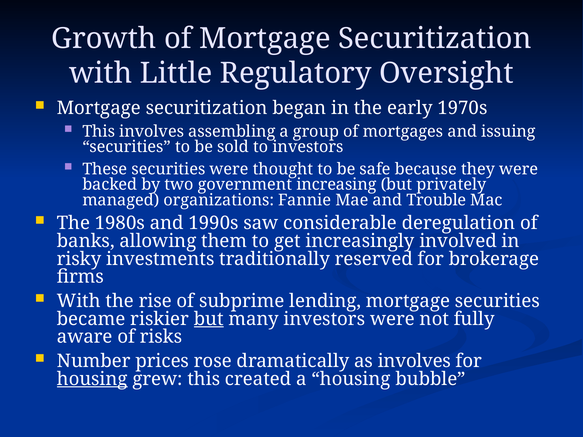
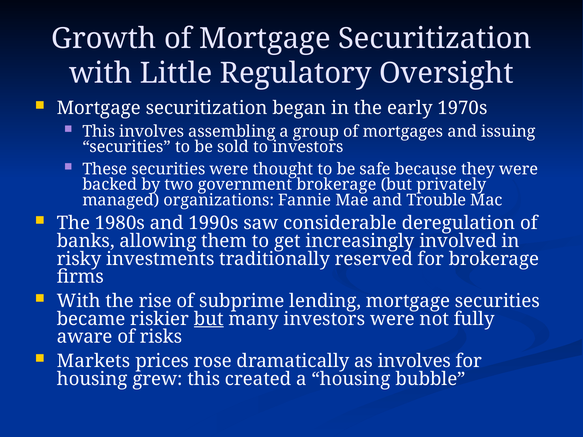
government increasing: increasing -> brokerage (336, 185)
Number: Number -> Markets (94, 361)
housing underline: present -> none (92, 379)
